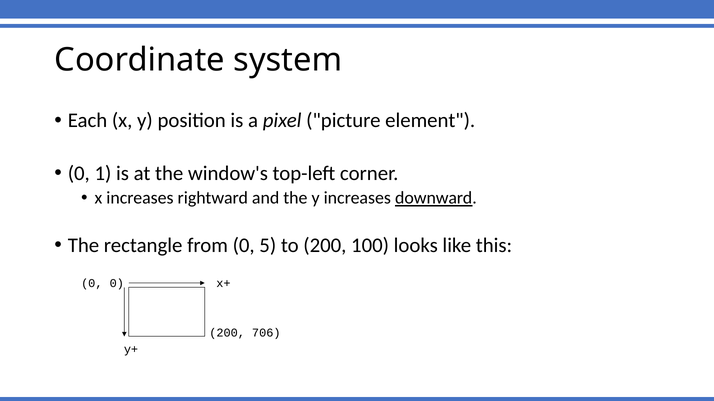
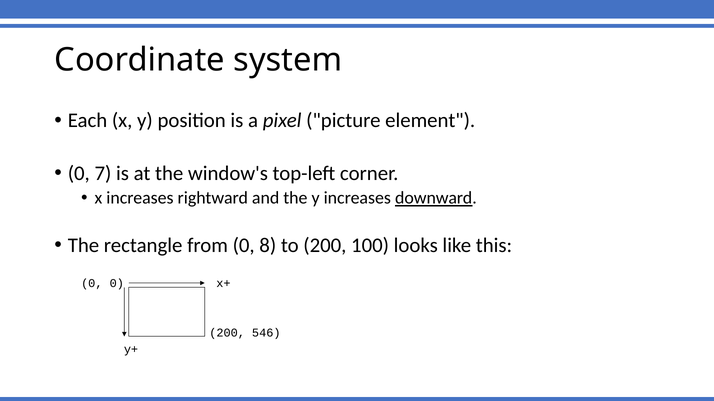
1: 1 -> 7 (103, 174)
5: 5 -> 8 (268, 246)
706: 706 -> 546 (266, 333)
